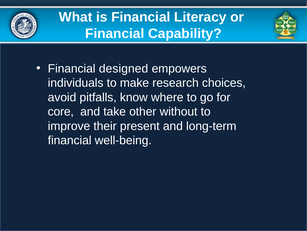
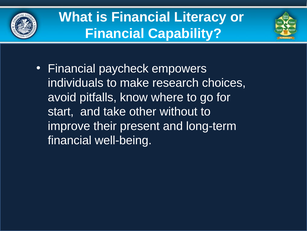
designed: designed -> paycheck (124, 68)
core: core -> start (61, 111)
